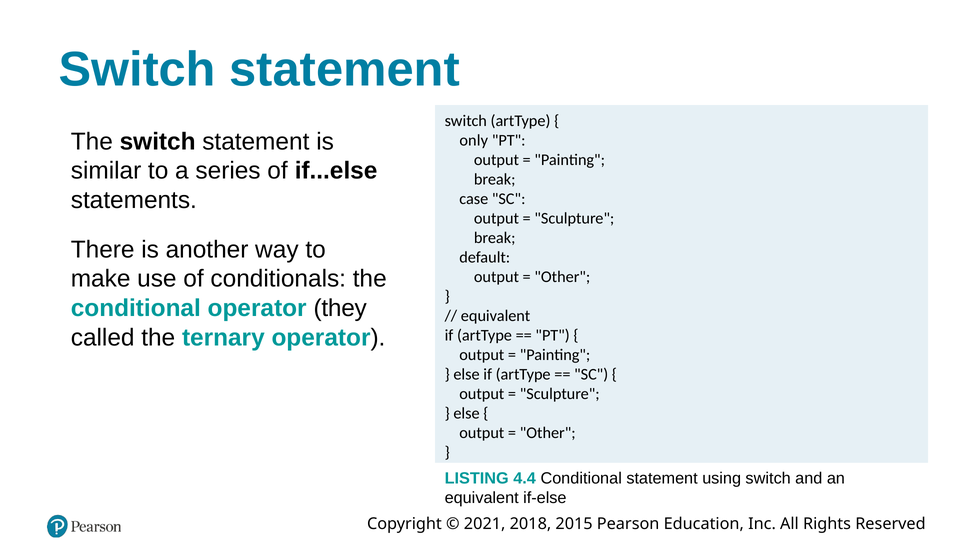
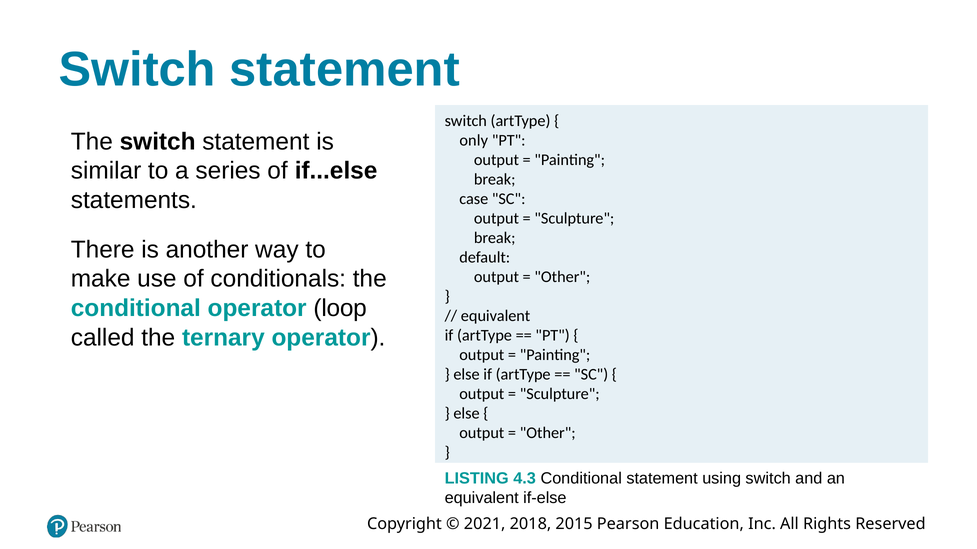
they: they -> loop (340, 309)
4.4: 4.4 -> 4.3 (525, 479)
